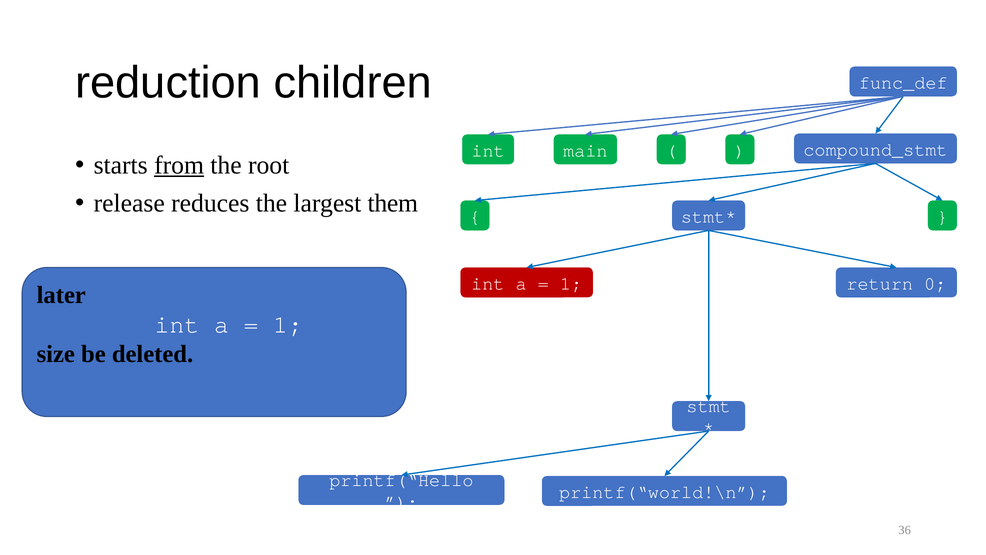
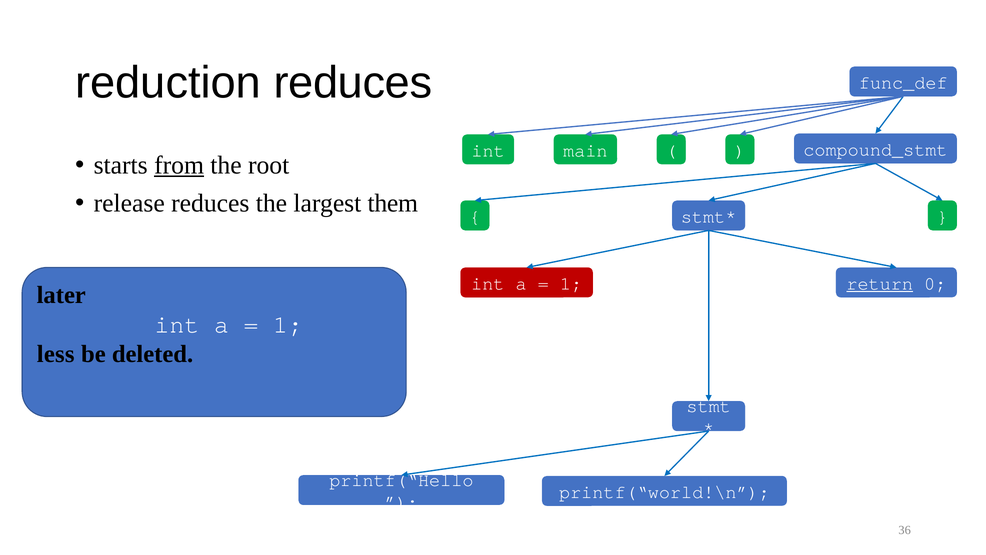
reduction children: children -> reduces (353, 83)
return underline: none -> present (880, 283)
size: size -> less (56, 354)
